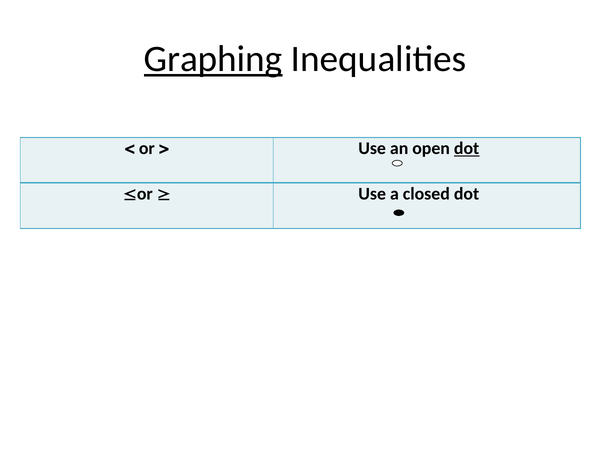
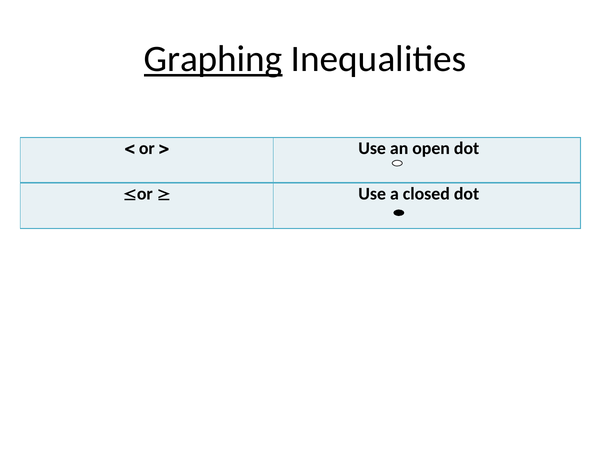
dot underline: present -> none (467, 149)
